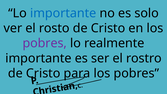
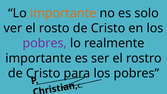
importante colour: blue -> orange (63, 13)
